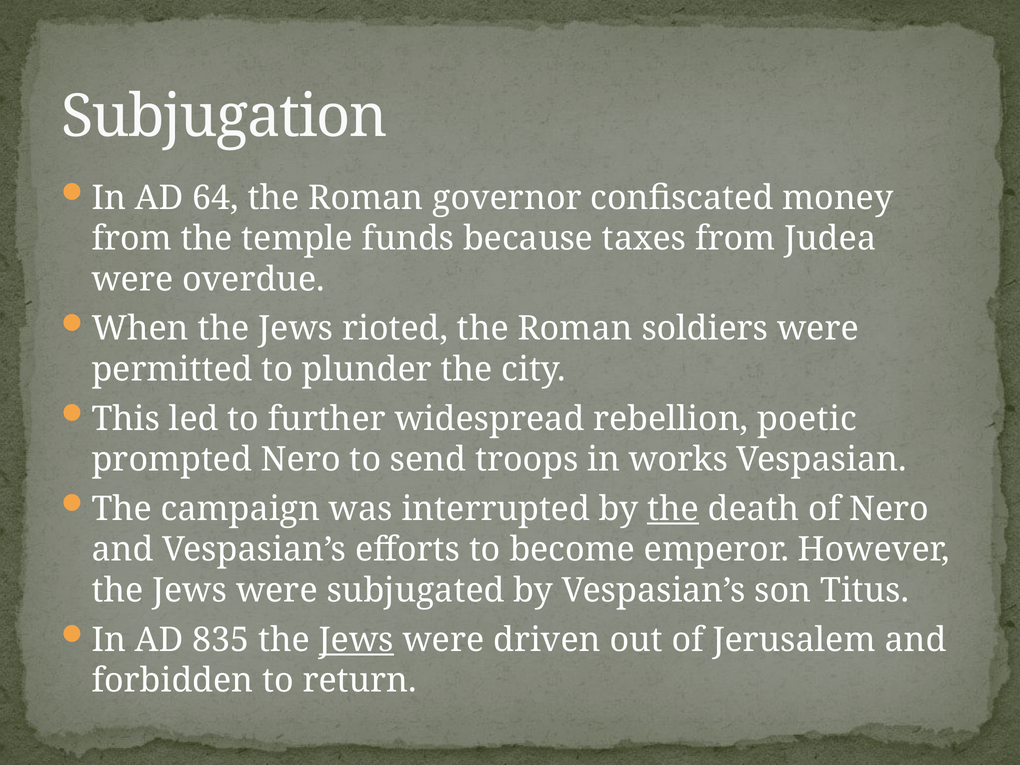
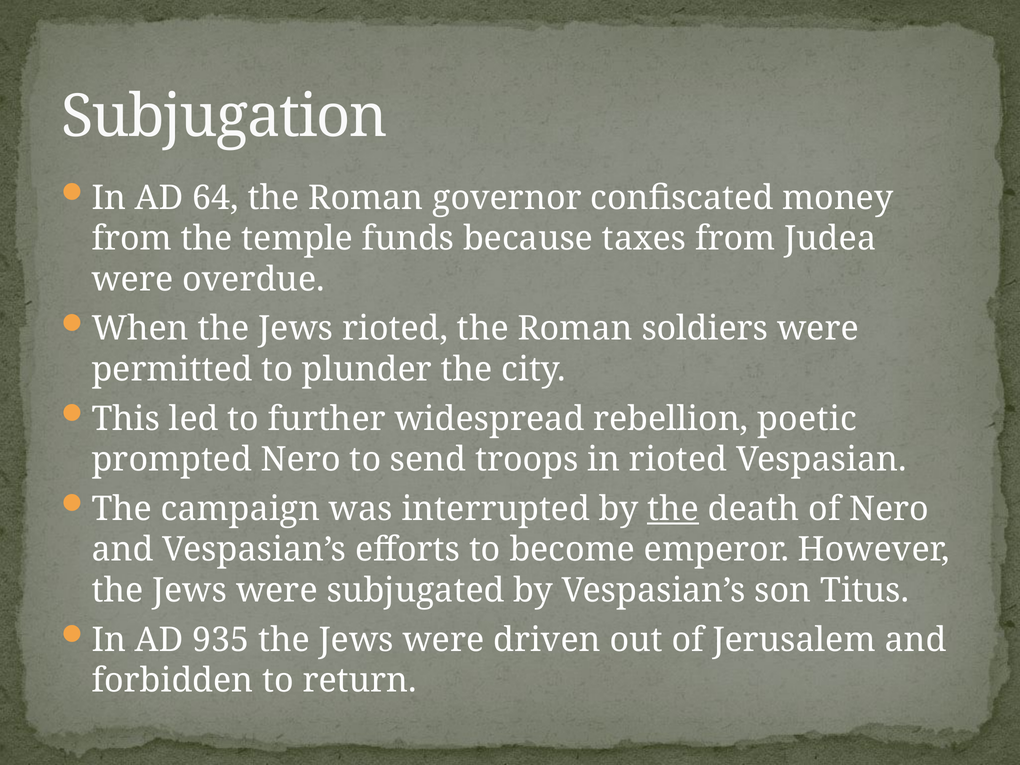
in works: works -> rioted (678, 460)
835: 835 -> 935 (221, 640)
Jews underline: present -> none (356, 640)
